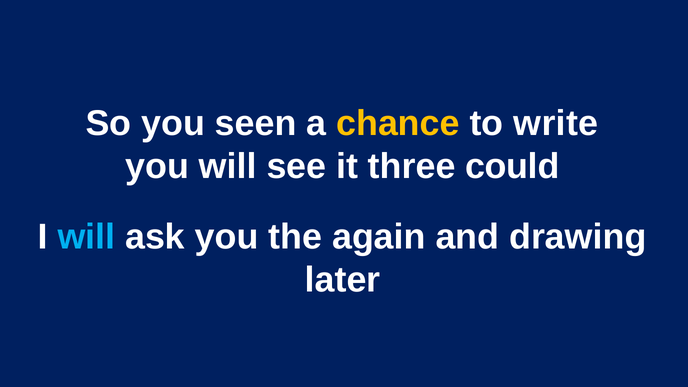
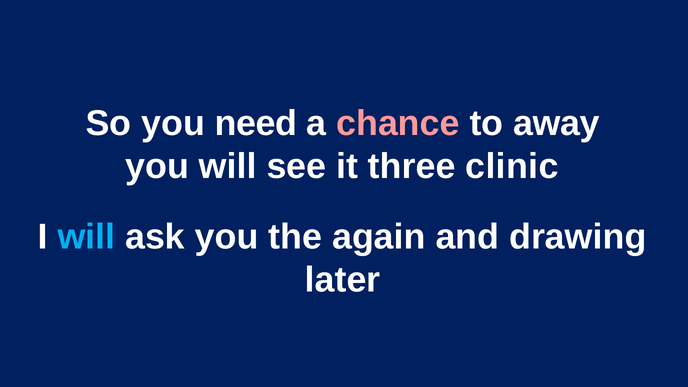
seen: seen -> need (256, 123)
chance colour: yellow -> pink (398, 123)
write: write -> away (556, 123)
could: could -> clinic (512, 166)
